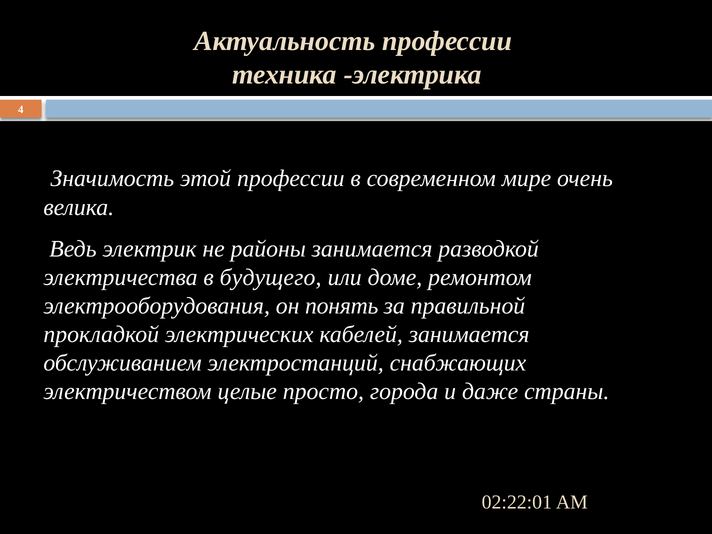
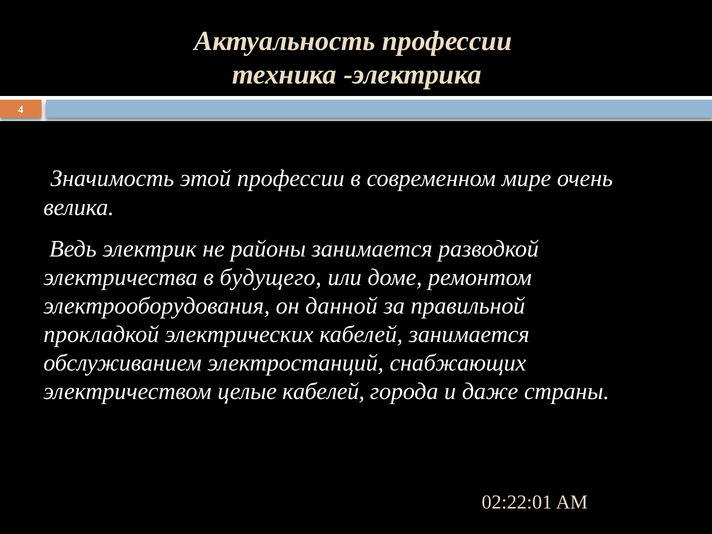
понять: понять -> данной (342, 306)
целые просто: просто -> кабелей (324, 391)
